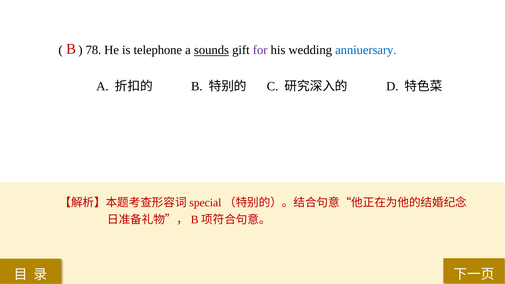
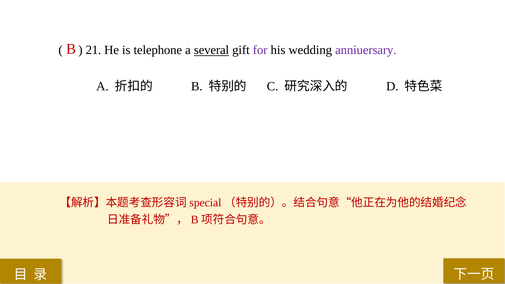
78: 78 -> 21 (93, 50)
sounds: sounds -> several (212, 50)
anniuersary colour: blue -> purple (366, 50)
